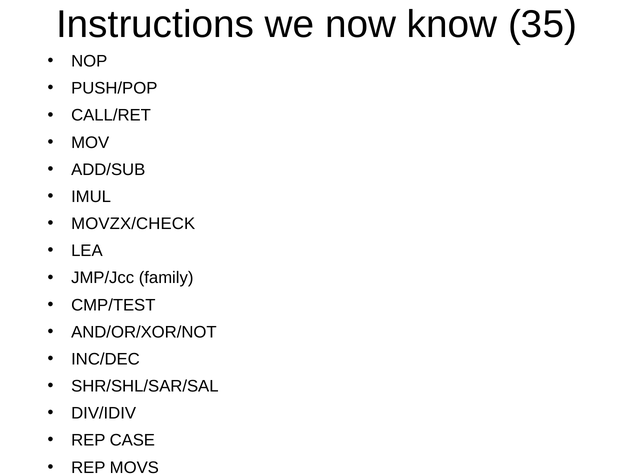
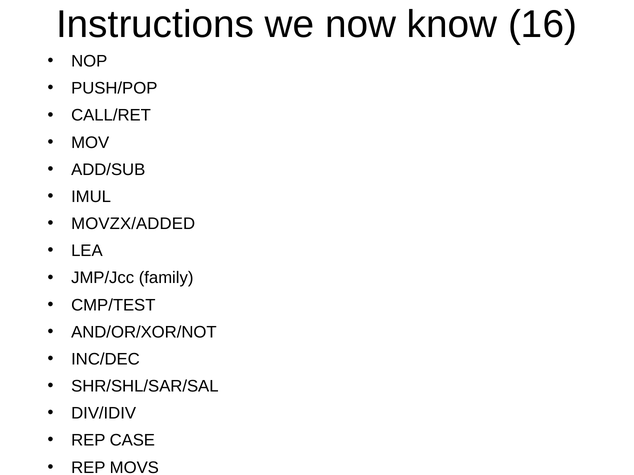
35: 35 -> 16 (543, 25)
MOVZX/CHECK: MOVZX/CHECK -> MOVZX/ADDED (133, 224)
